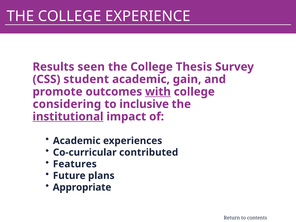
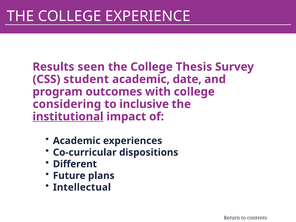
gain: gain -> date (187, 79)
promote: promote -> program (58, 92)
with underline: present -> none (158, 92)
contributed: contributed -> dispositions (149, 152)
Features: Features -> Different (75, 164)
Appropriate: Appropriate -> Intellectual (82, 187)
